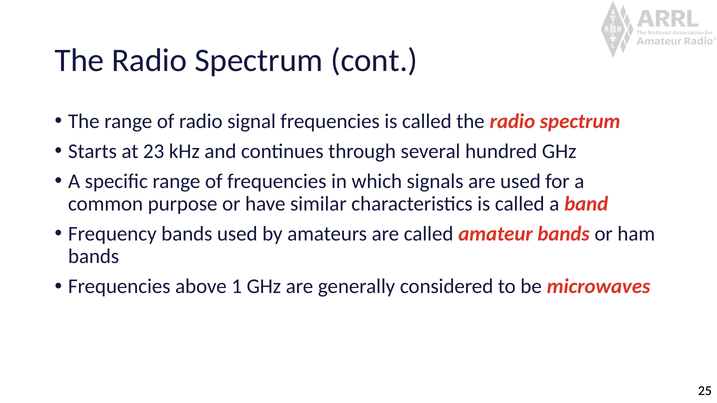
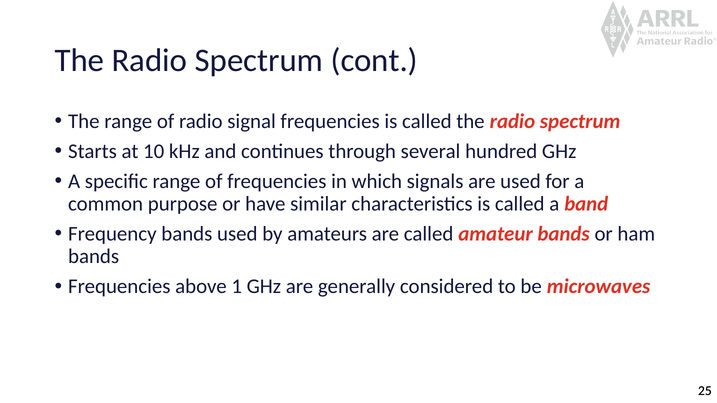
23: 23 -> 10 (154, 151)
